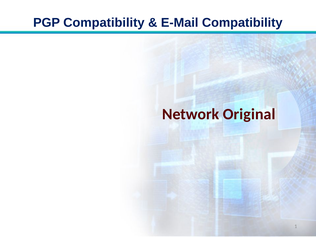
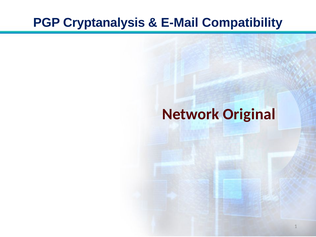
PGP Compatibility: Compatibility -> Cryptanalysis (104, 23)
